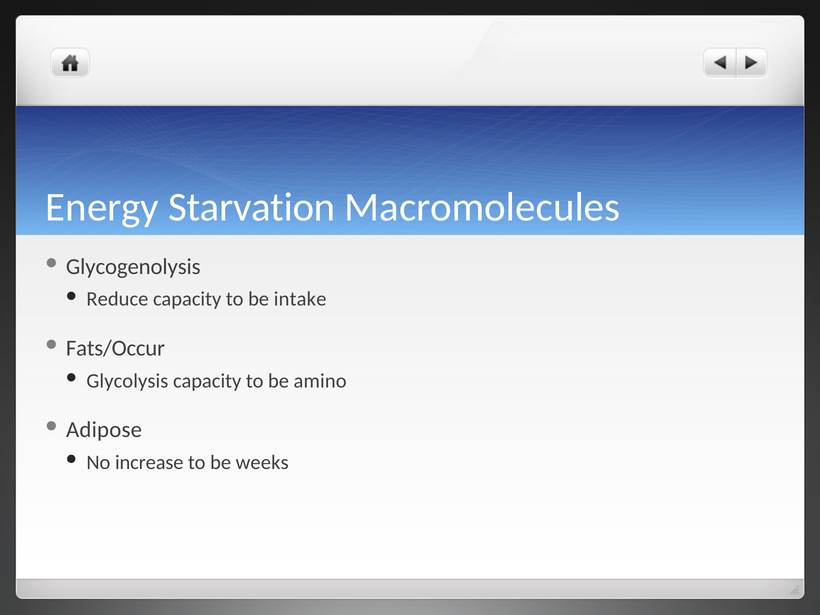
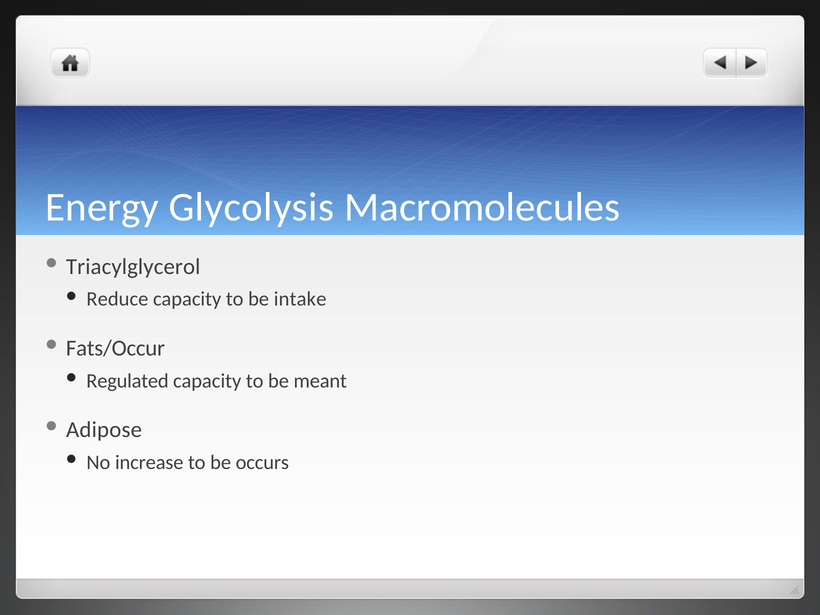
Starvation: Starvation -> Glycolysis (251, 207)
Glycogenolysis: Glycogenolysis -> Triacylglycerol (133, 267)
Glycolysis: Glycolysis -> Regulated (128, 381)
amino: amino -> meant (320, 381)
weeks: weeks -> occurs (262, 462)
